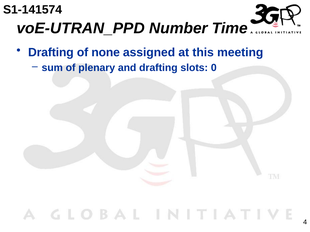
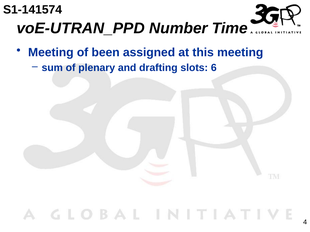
Drafting: Drafting -> Meeting (51, 53)
none: none -> been (106, 53)
0: 0 -> 6 (214, 68)
